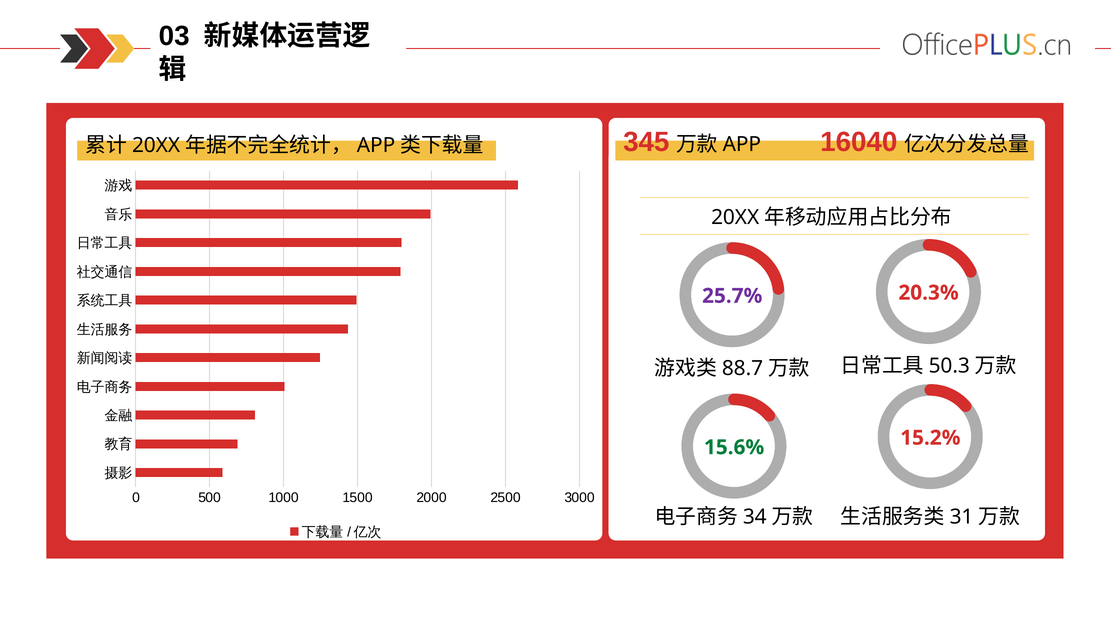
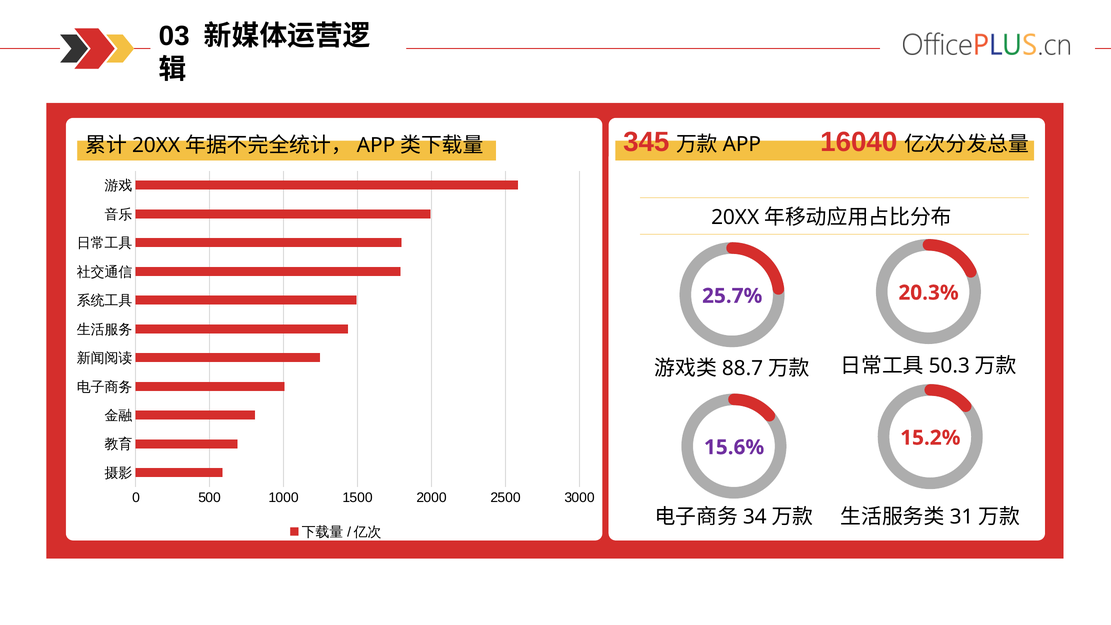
15.6% colour: green -> purple (734, 447)
